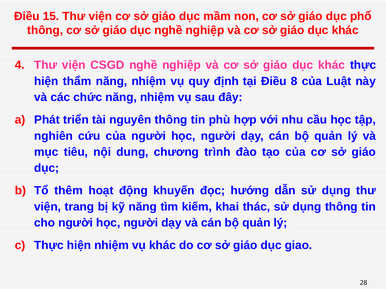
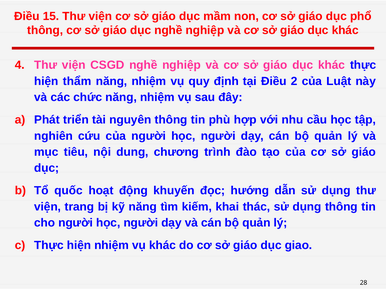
8: 8 -> 2 (294, 81)
thêm: thêm -> quốc (69, 191)
